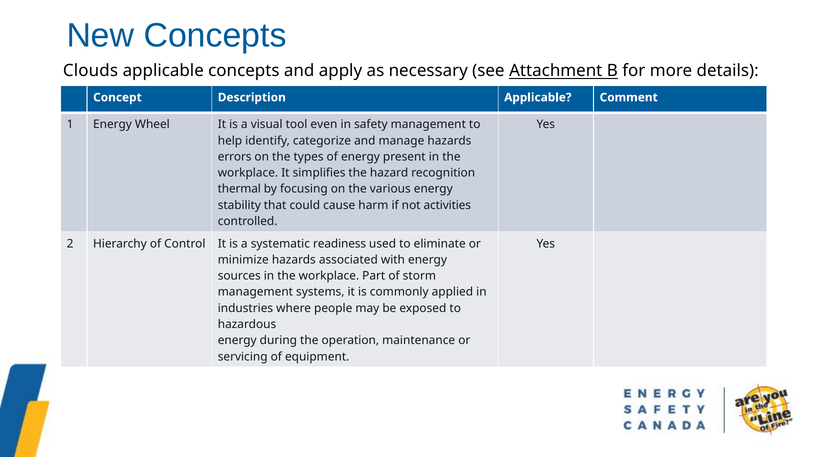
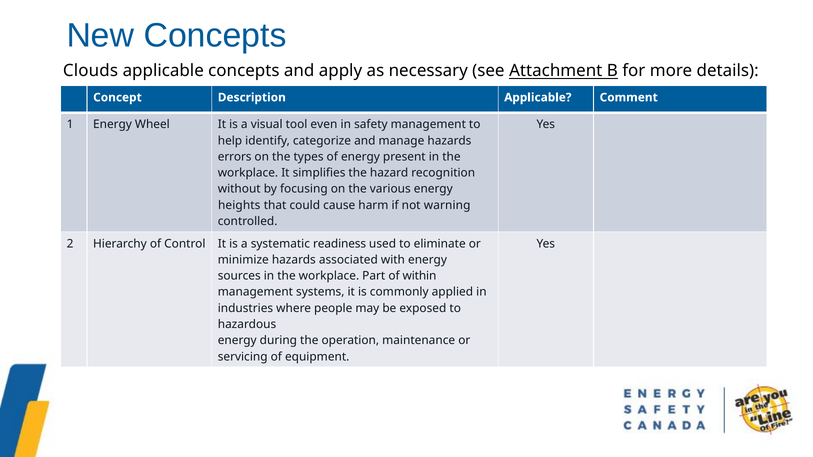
thermal: thermal -> without (239, 189)
stability: stability -> heights (239, 205)
activities: activities -> warning (447, 205)
storm: storm -> within (419, 276)
